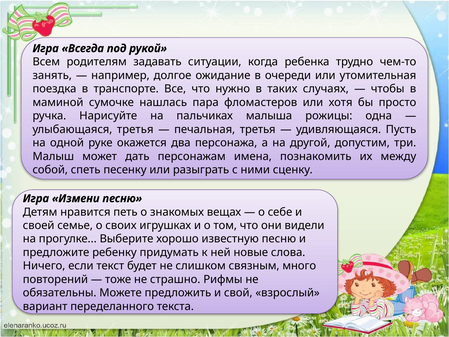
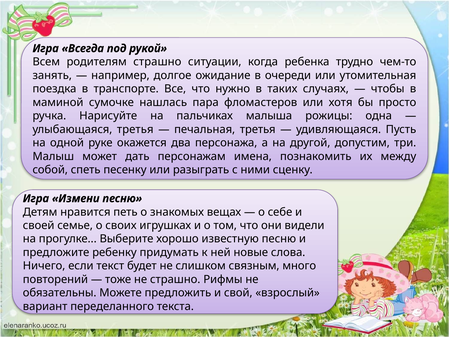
родителям задавать: задавать -> страшно (157, 62)
